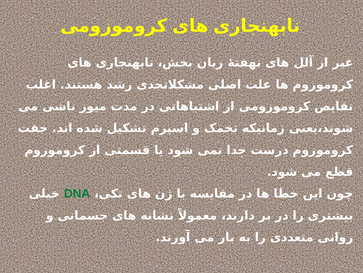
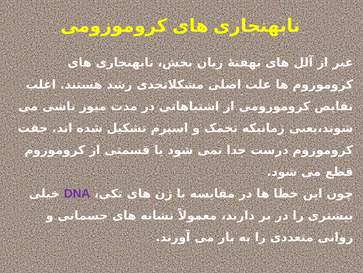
DNA colour: green -> purple (77, 193)
